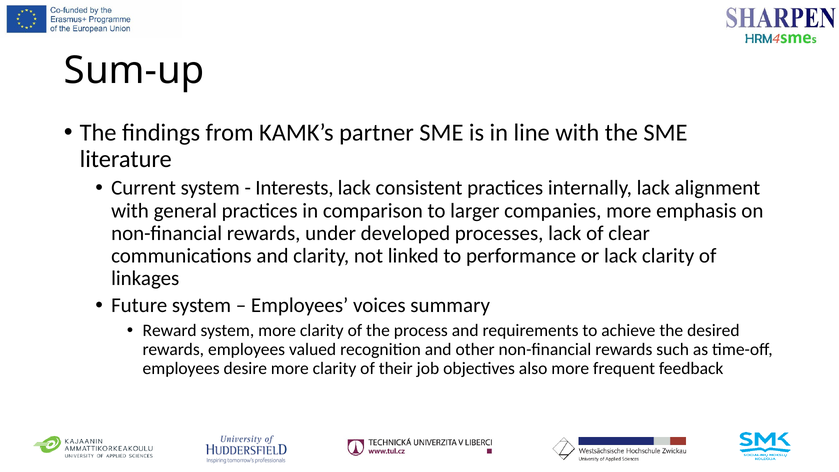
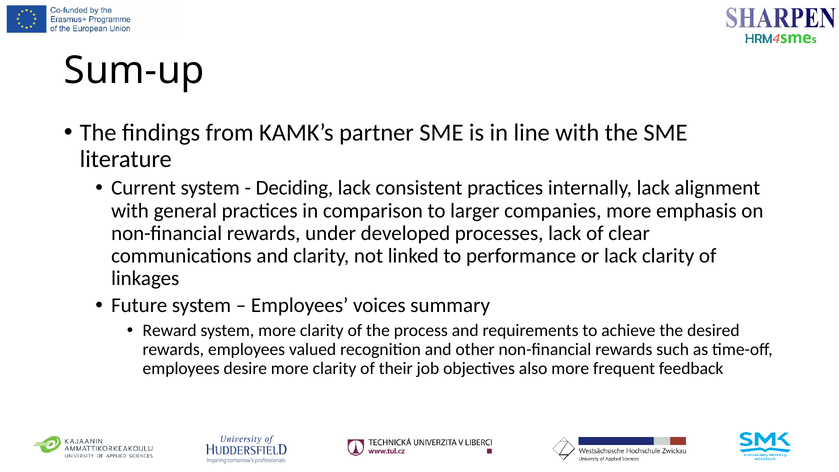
Interests: Interests -> Deciding (294, 188)
